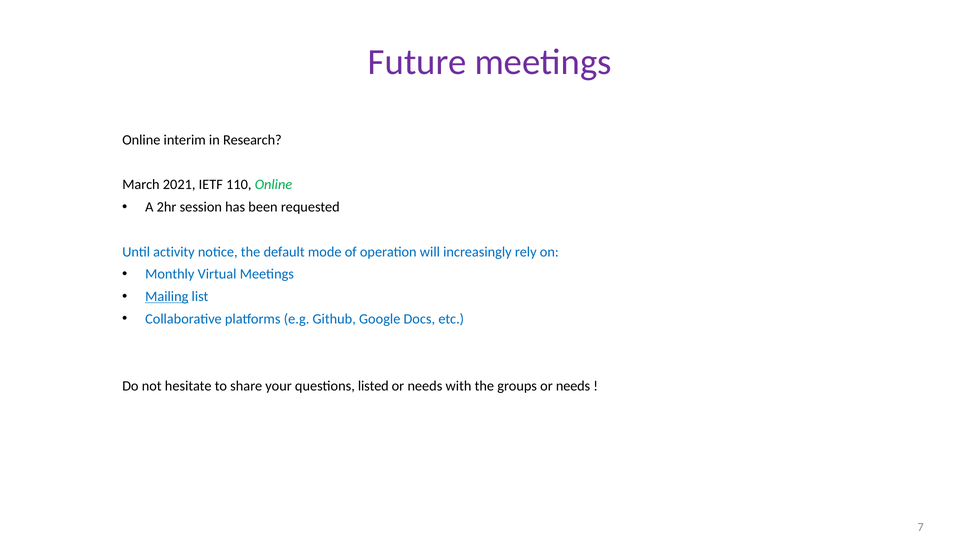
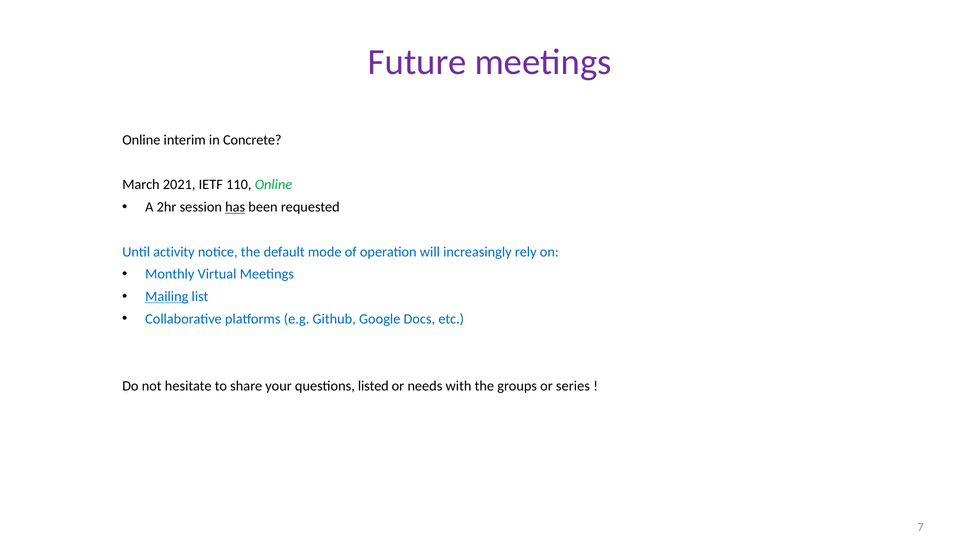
Research: Research -> Concrete (252, 140)
has underline: none -> present (235, 207)
groups or needs: needs -> series (573, 386)
